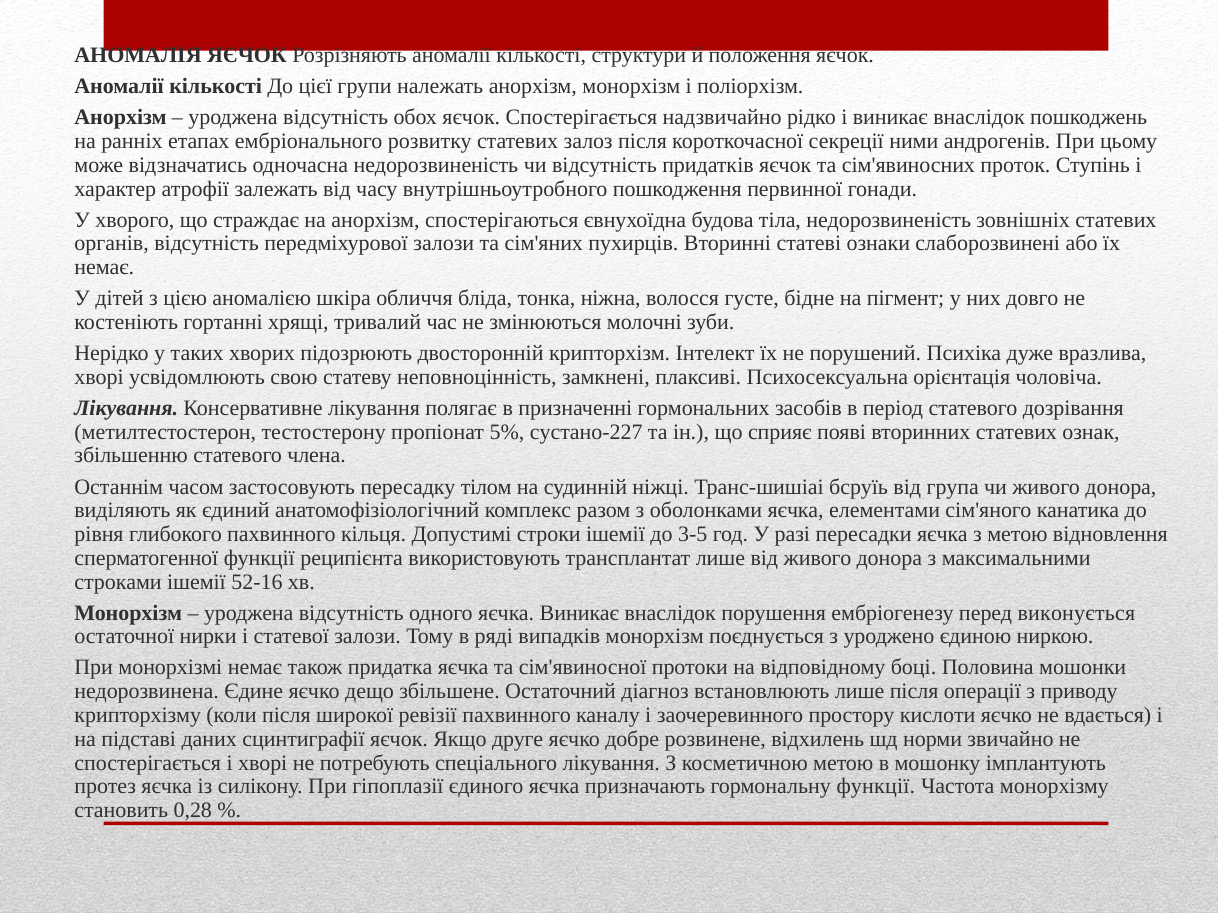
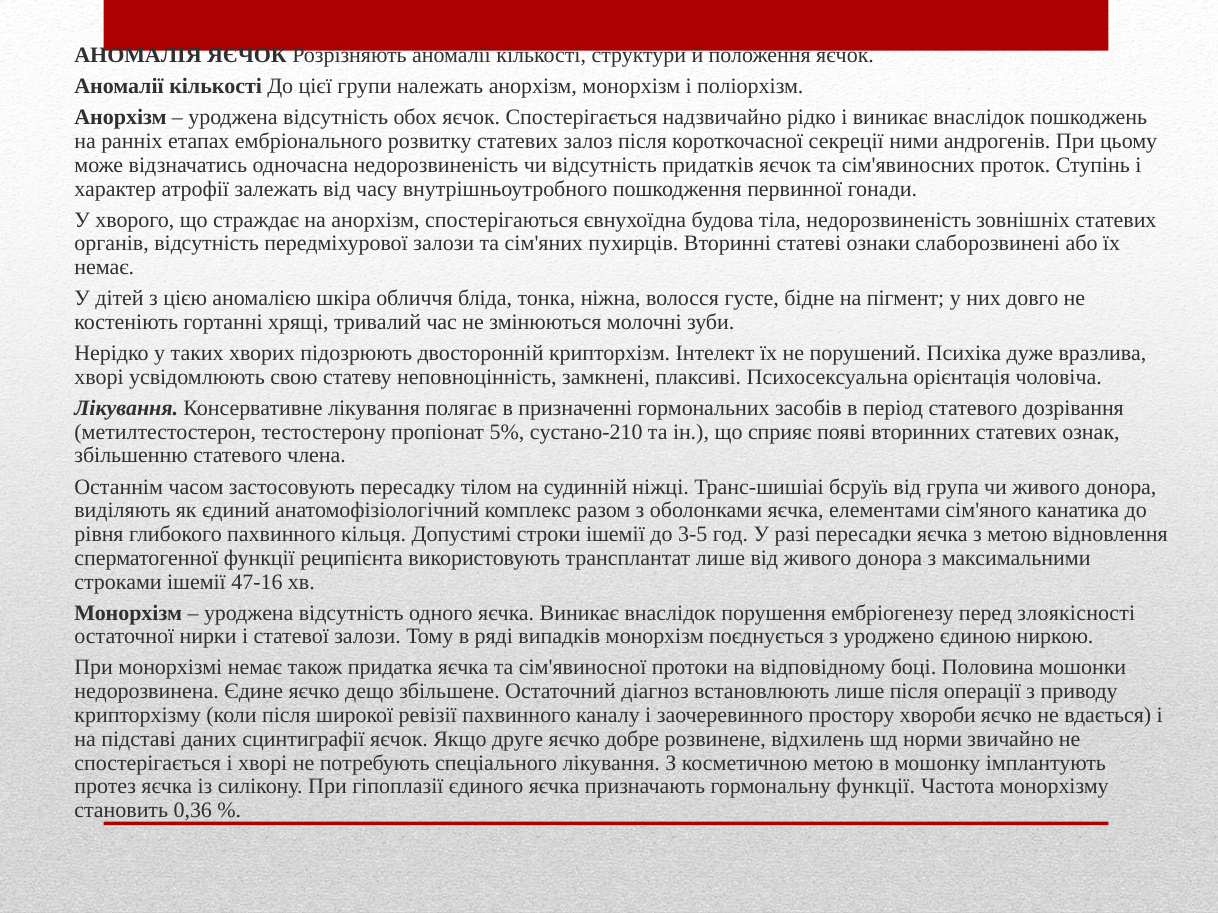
сустано-227: сустано-227 -> сустано-210 (586, 432)
52-16: 52-16 -> 47-16 (257, 582)
виконується: виконується -> злоякісності (1076, 613)
кислоти: кислоти -> хвороби (938, 716)
0,28: 0,28 -> 0,36 (193, 811)
